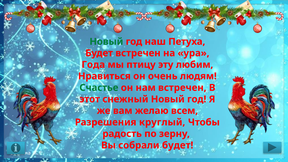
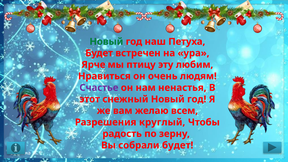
Года: Года -> Ярче (93, 65)
Счастье colour: green -> purple (99, 88)
нам встречен: встречен -> ненастья (182, 88)
